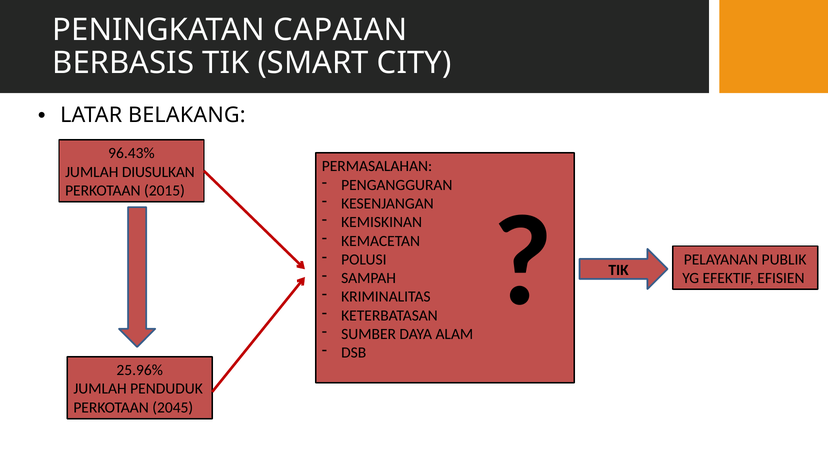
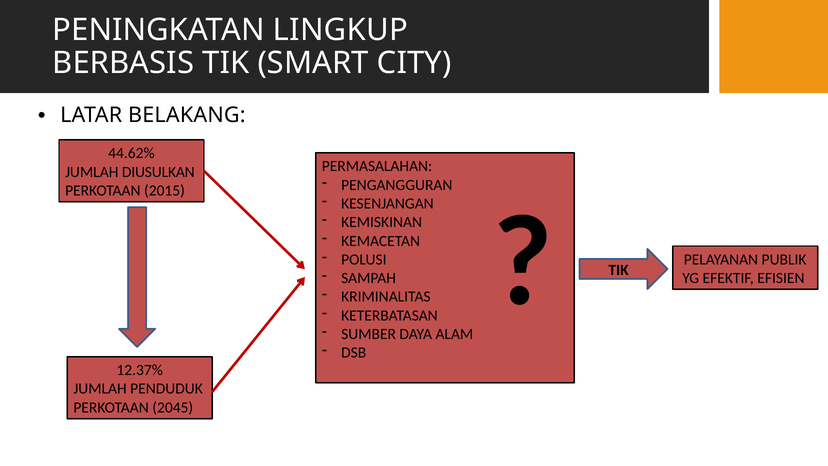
CAPAIAN: CAPAIAN -> LINGKUP (340, 30)
96.43%: 96.43% -> 44.62% (131, 153)
25.96%: 25.96% -> 12.37% (140, 370)
